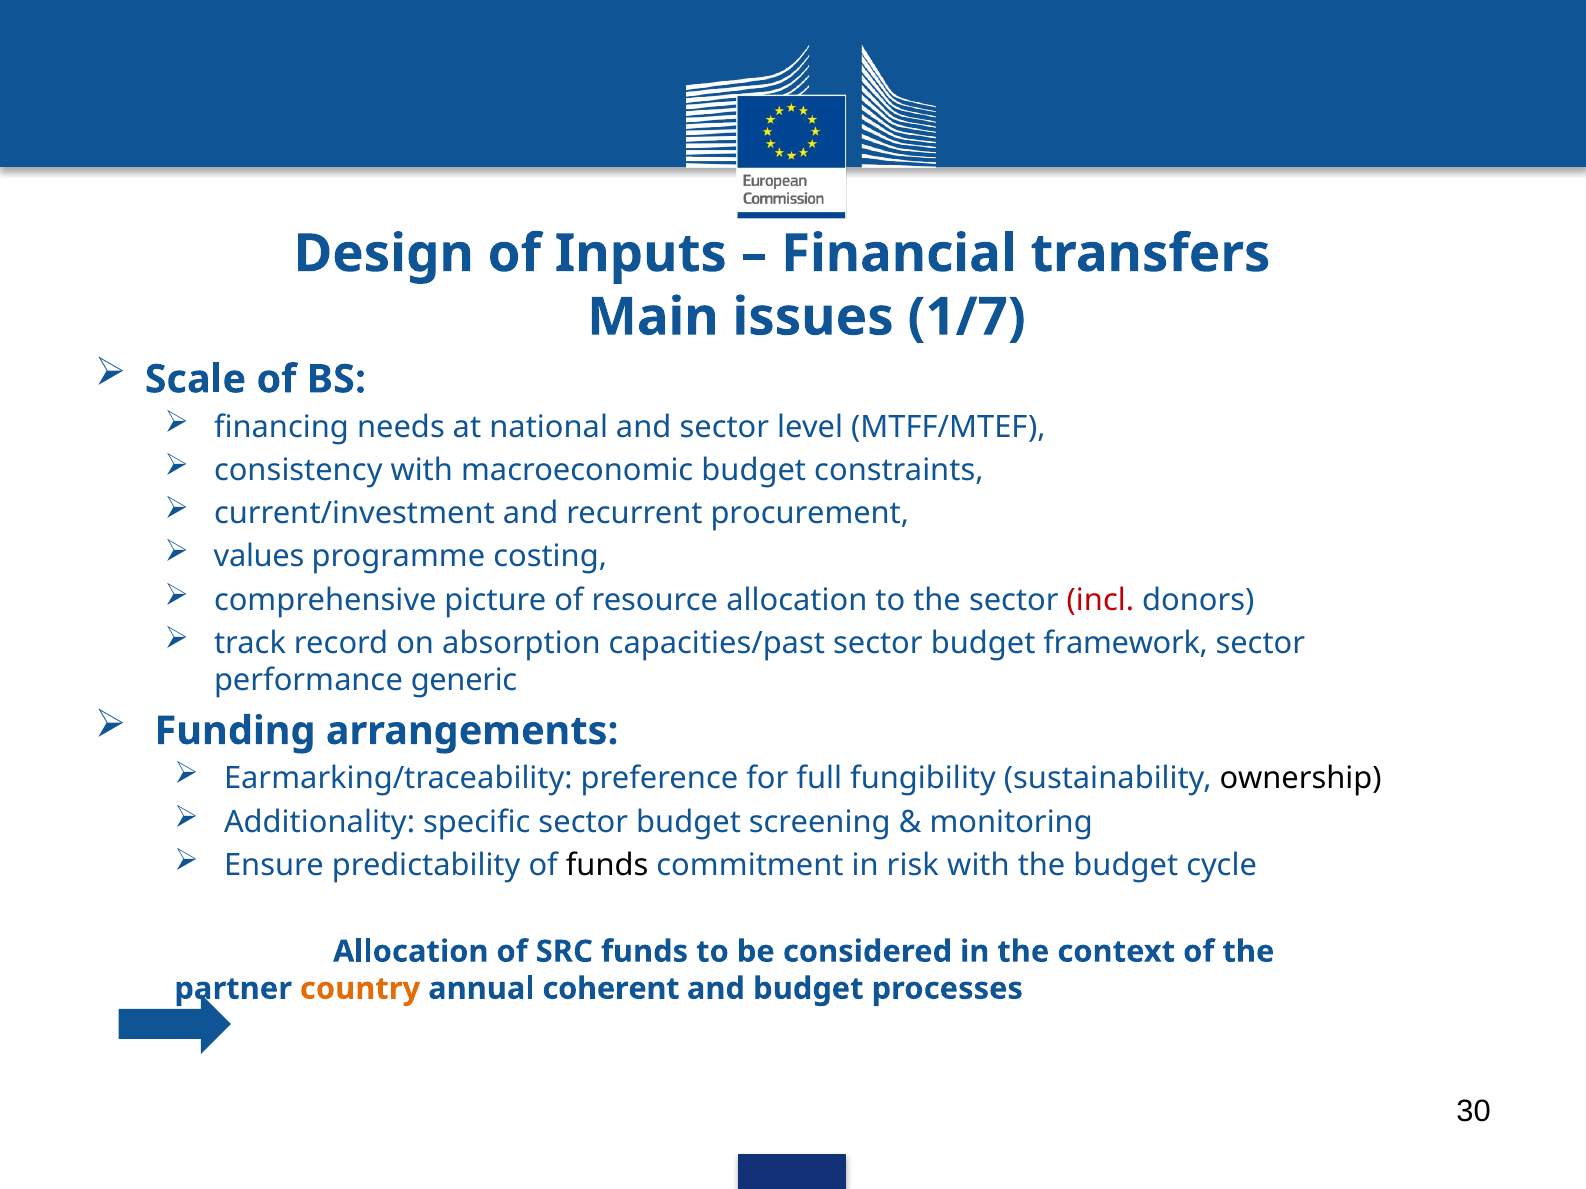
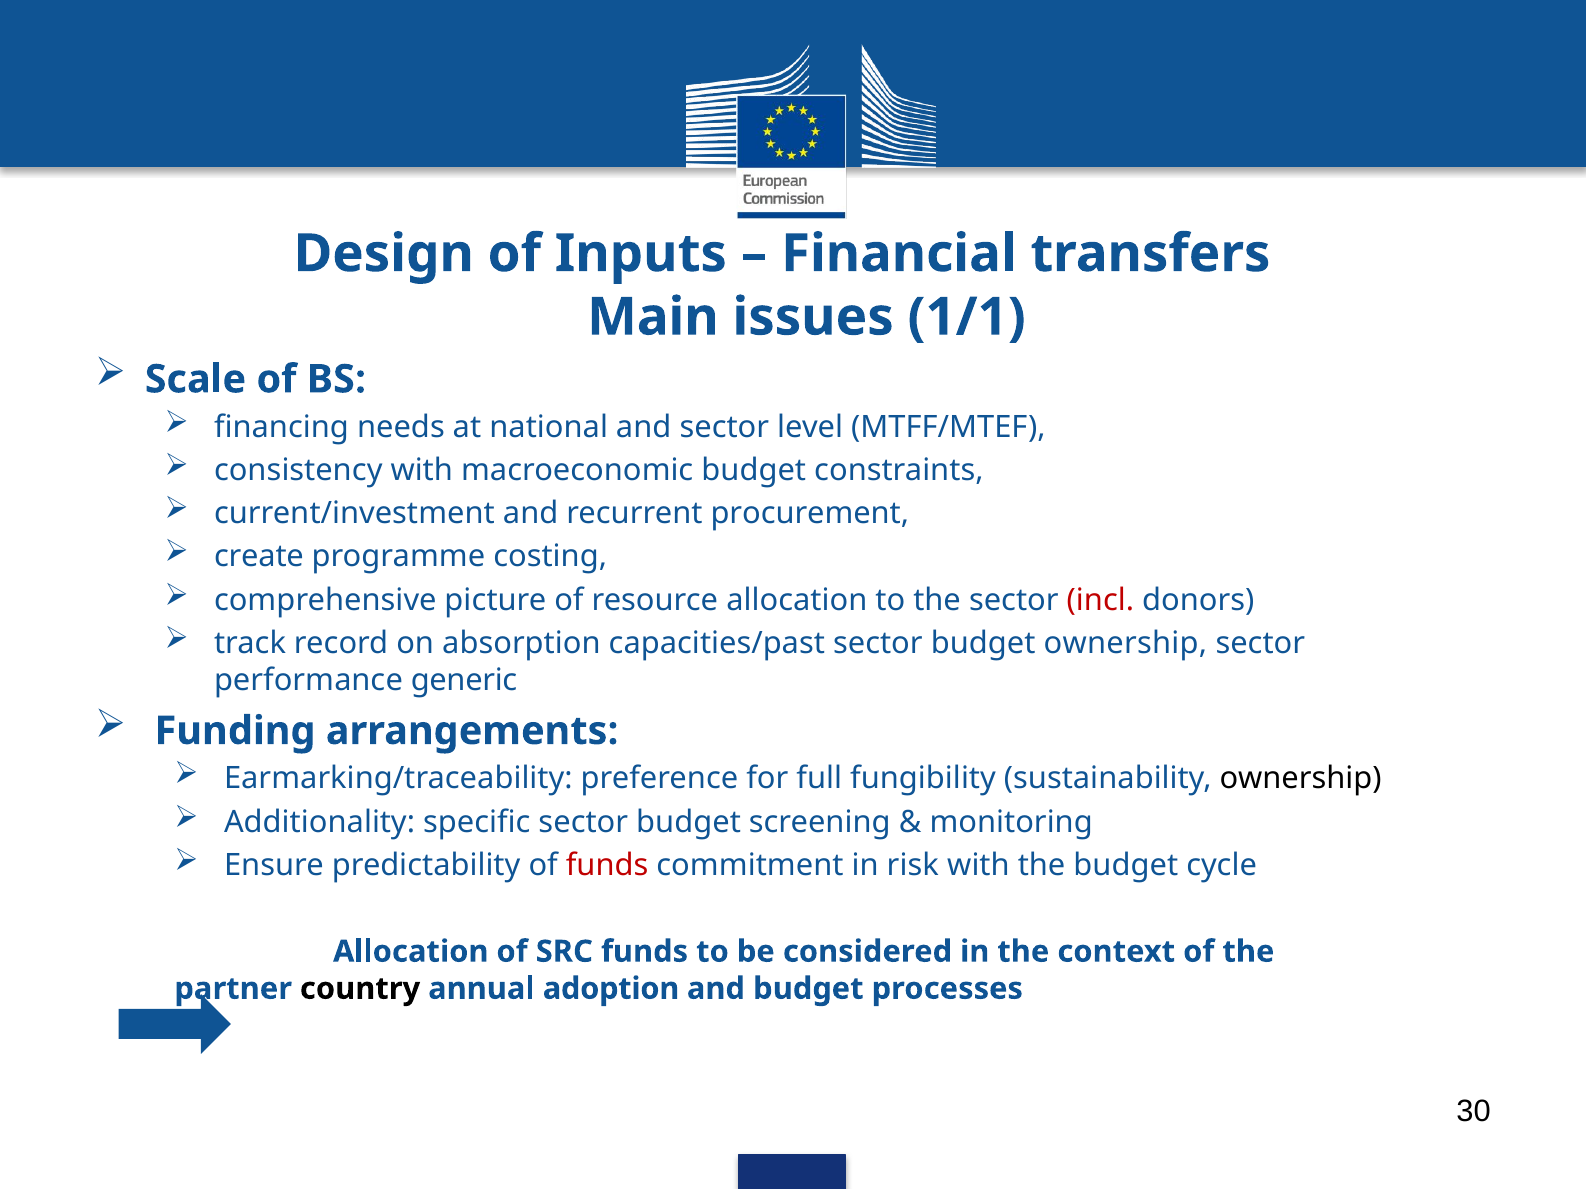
1/7: 1/7 -> 1/1 (967, 317)
values: values -> create (259, 557)
budget framework: framework -> ownership (1125, 643)
funds colour: black -> red (607, 866)
country colour: orange -> black (360, 989)
coherent: coherent -> adoption (611, 989)
